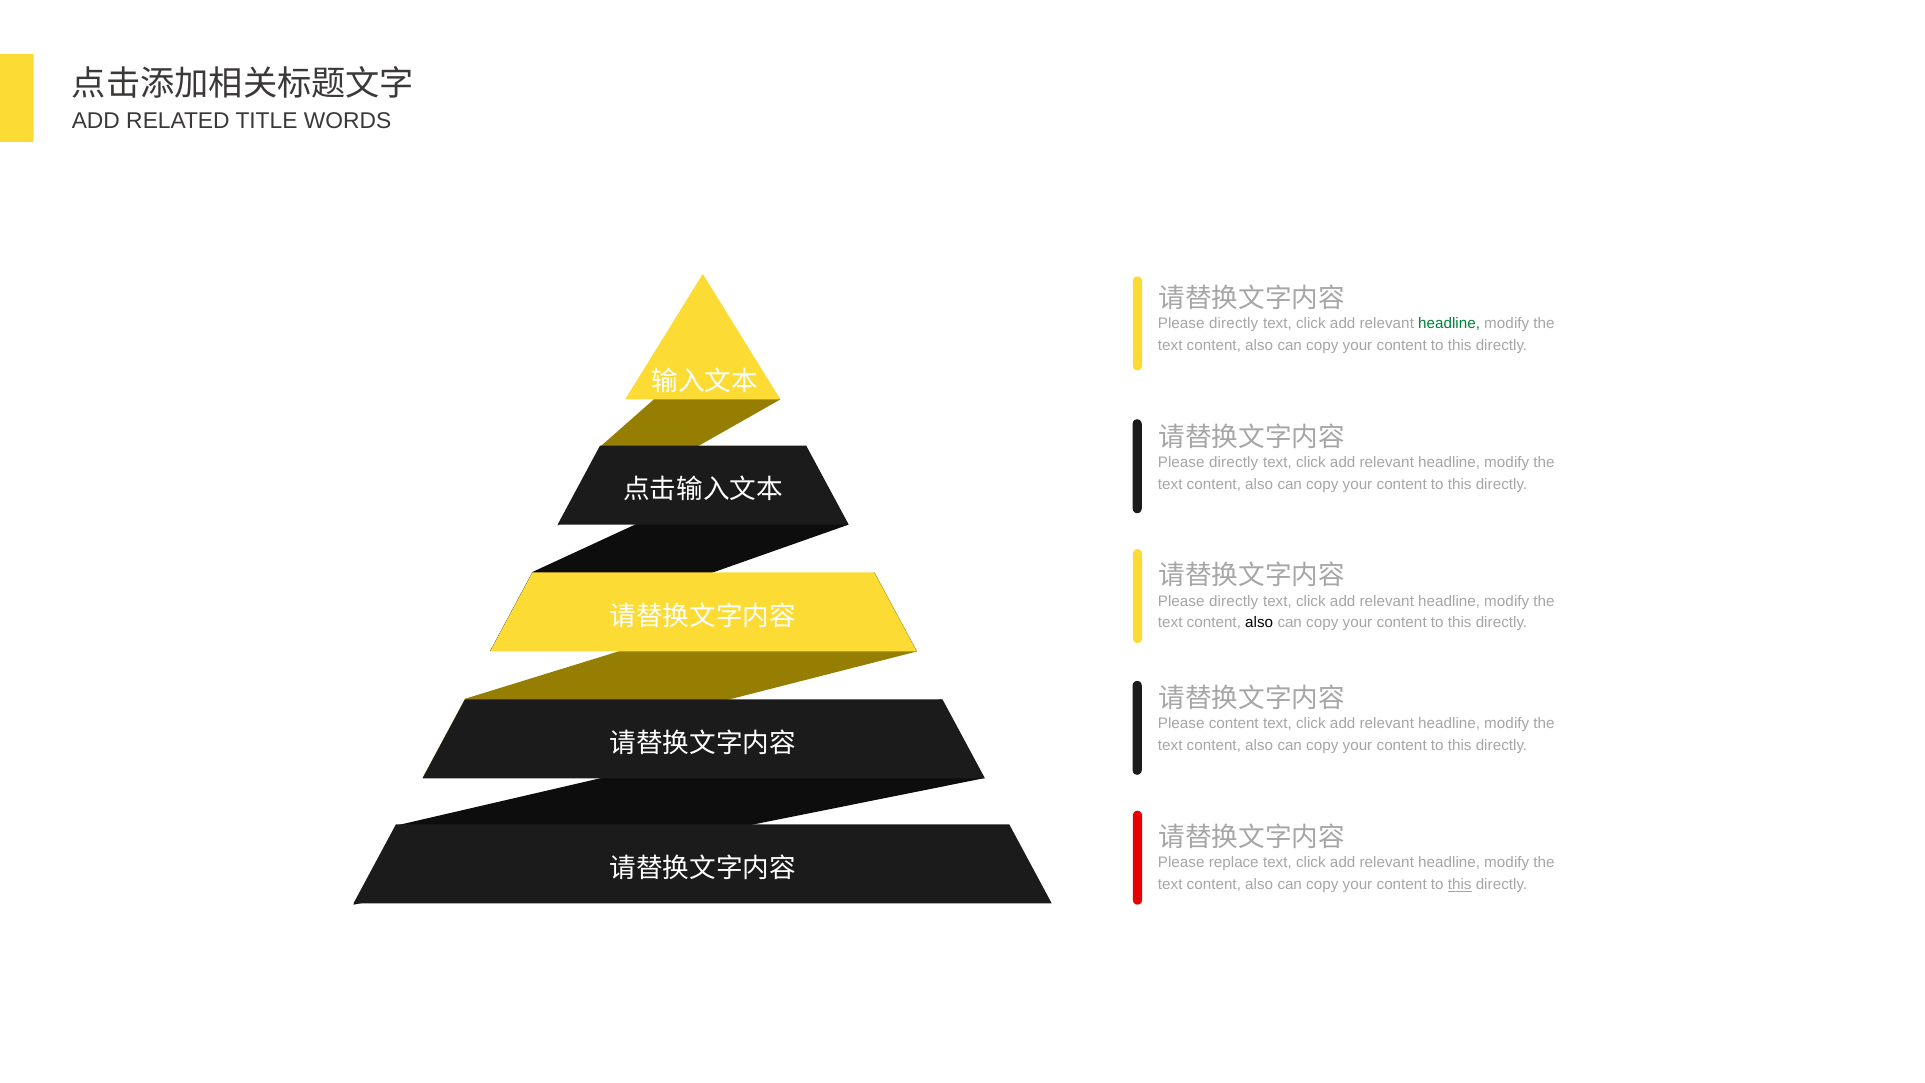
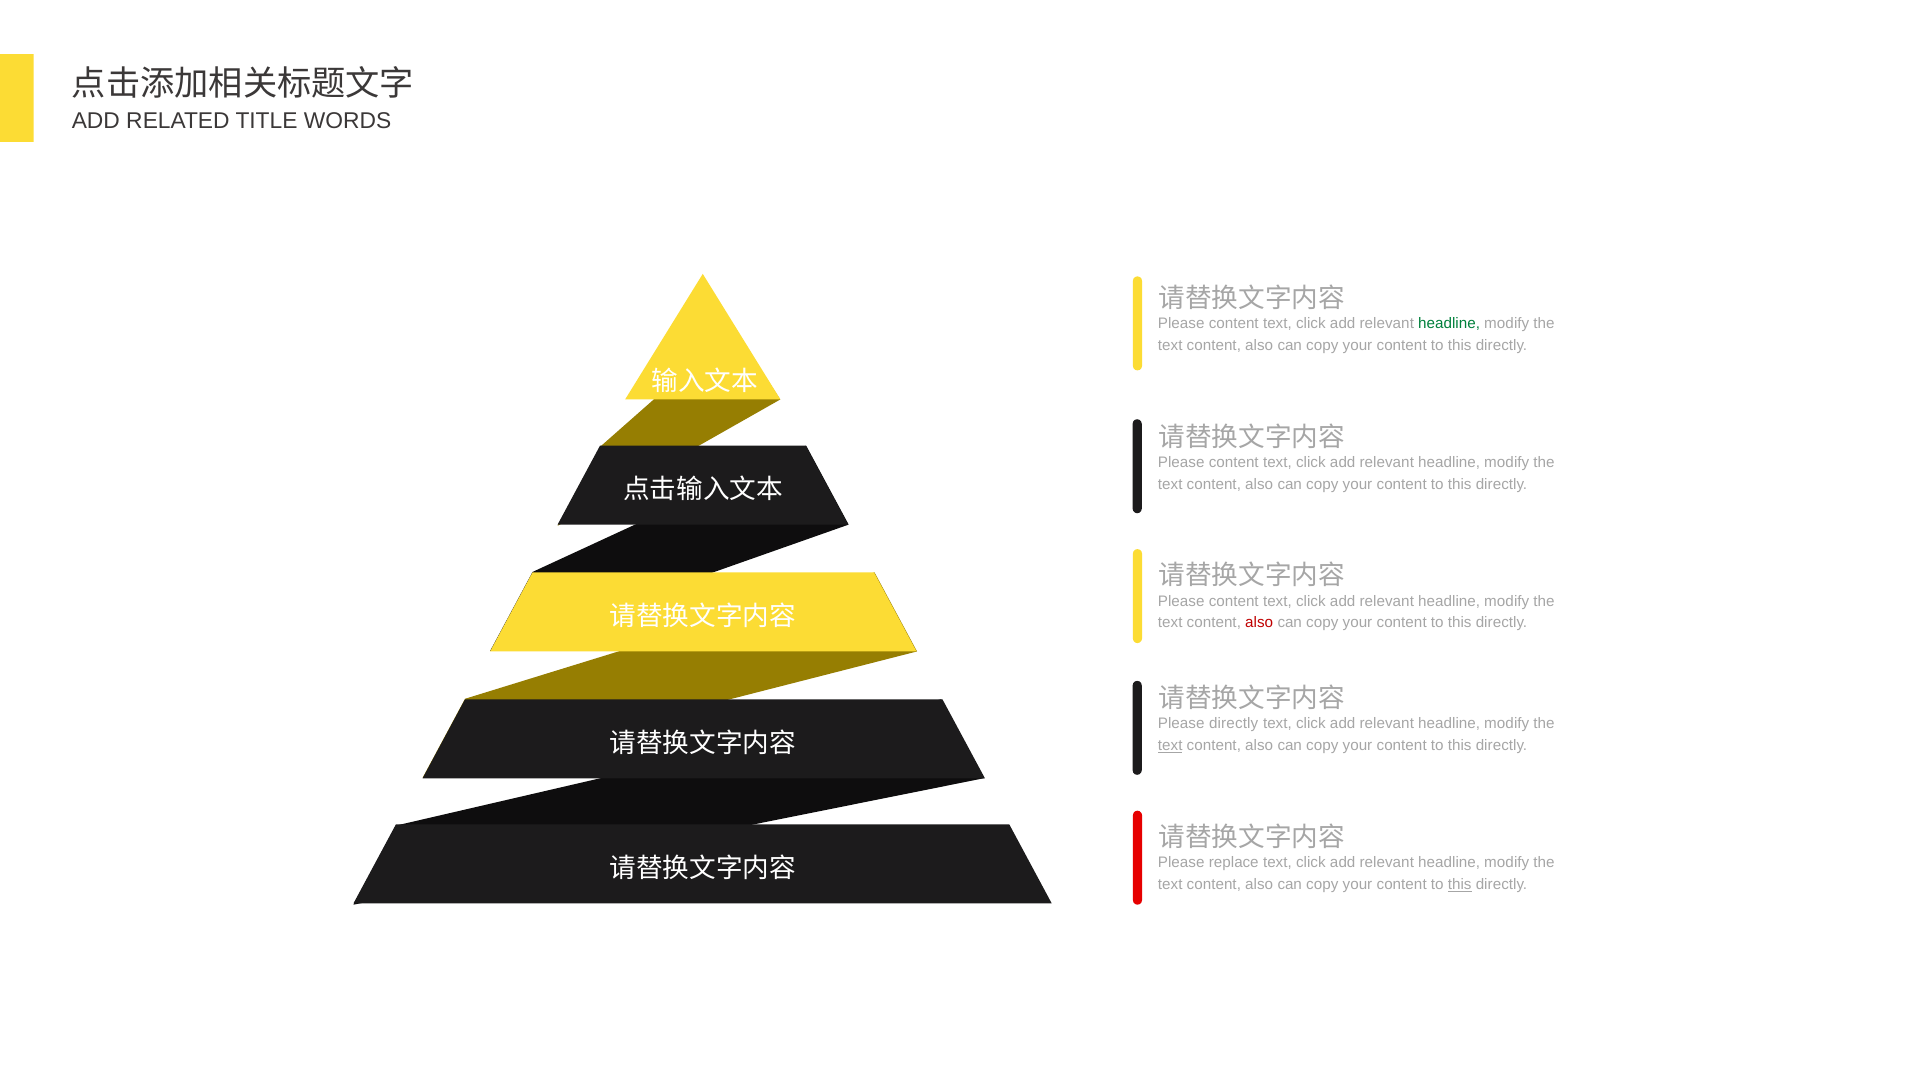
directly: directly -> content (1234, 323)
directly: directly -> content (1234, 462)
directly: directly -> content (1234, 601)
also colour: black -> red (1259, 623)
Please content: content -> directly (1234, 724)
text underline: none -> present (1170, 745)
